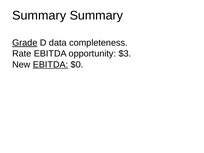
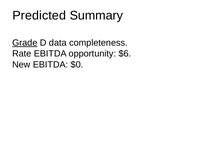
Summary: Summary -> Predicted (39, 15)
$3: $3 -> $6 (125, 54)
EBITDA underline: present -> none (50, 65)
